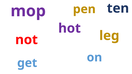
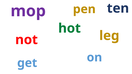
hot colour: purple -> green (70, 28)
